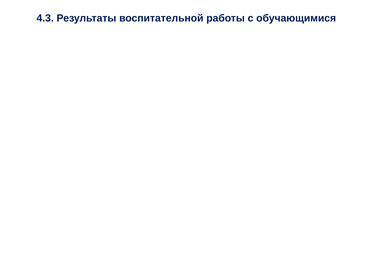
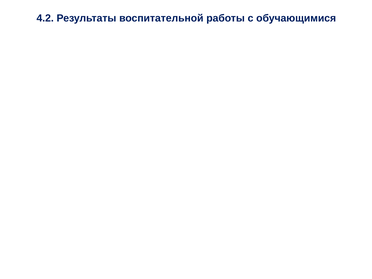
4.3: 4.3 -> 4.2 (45, 18)
